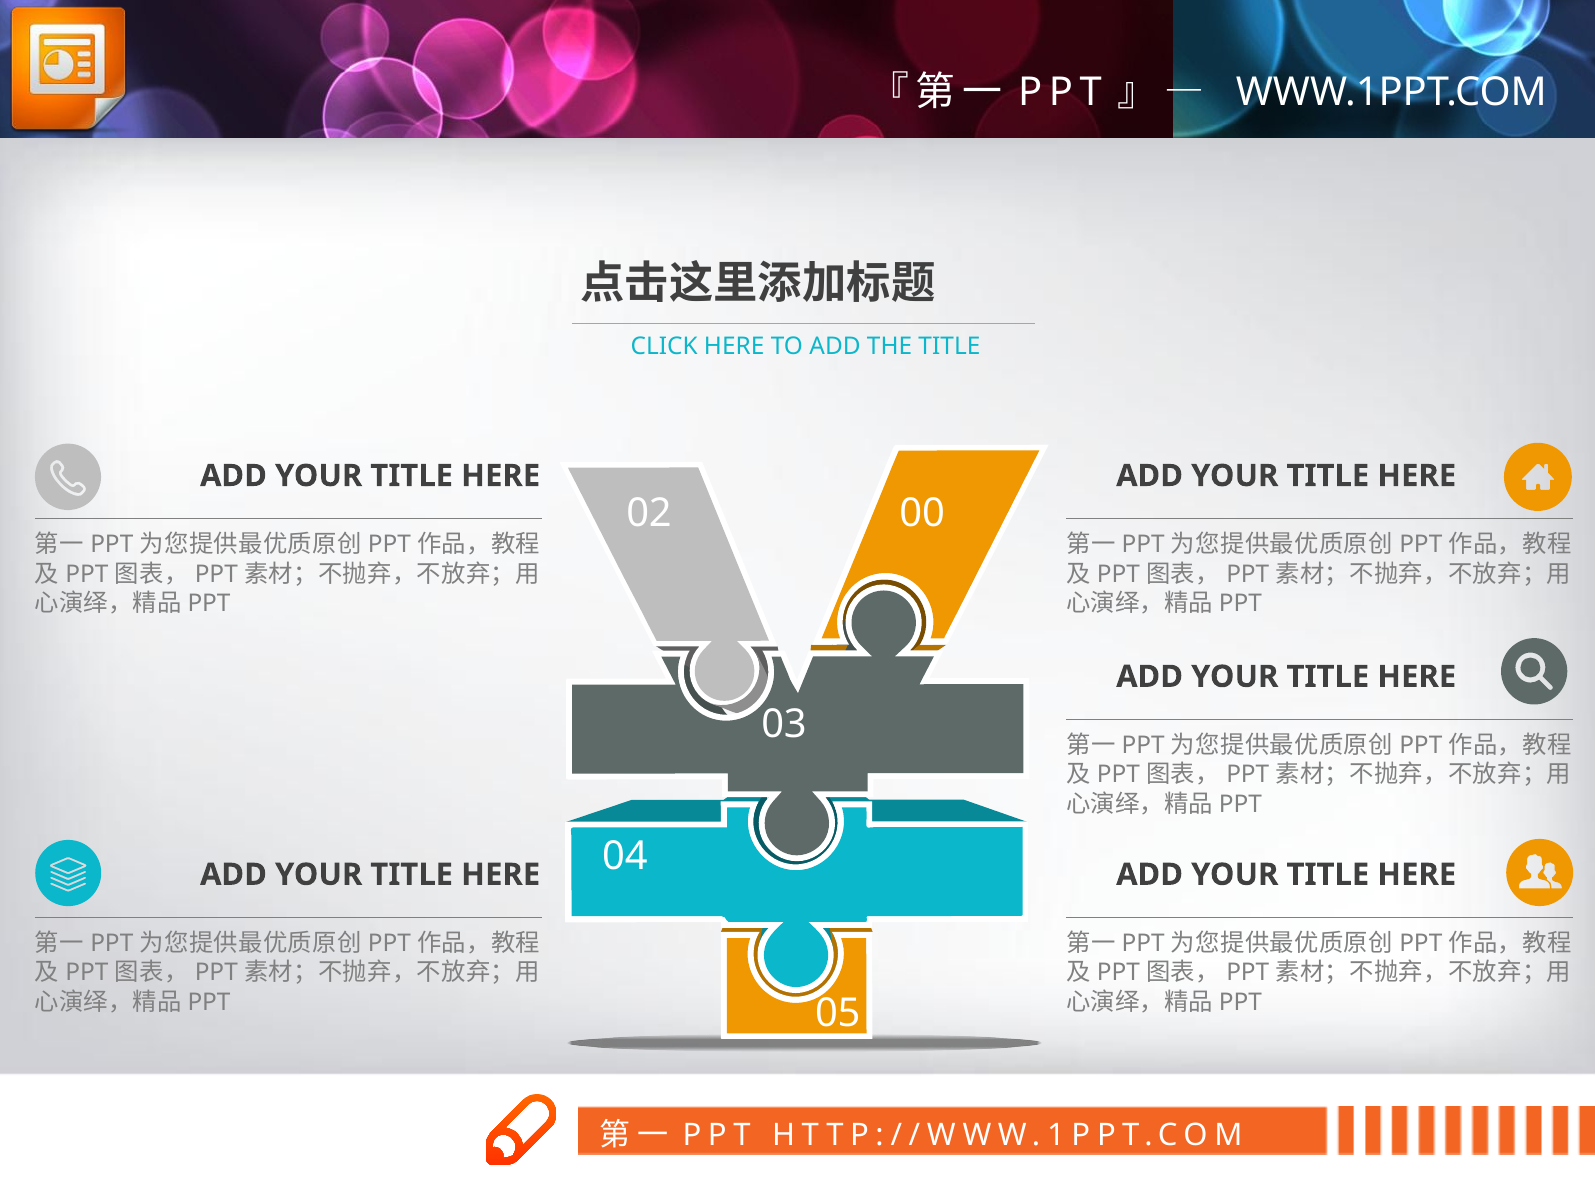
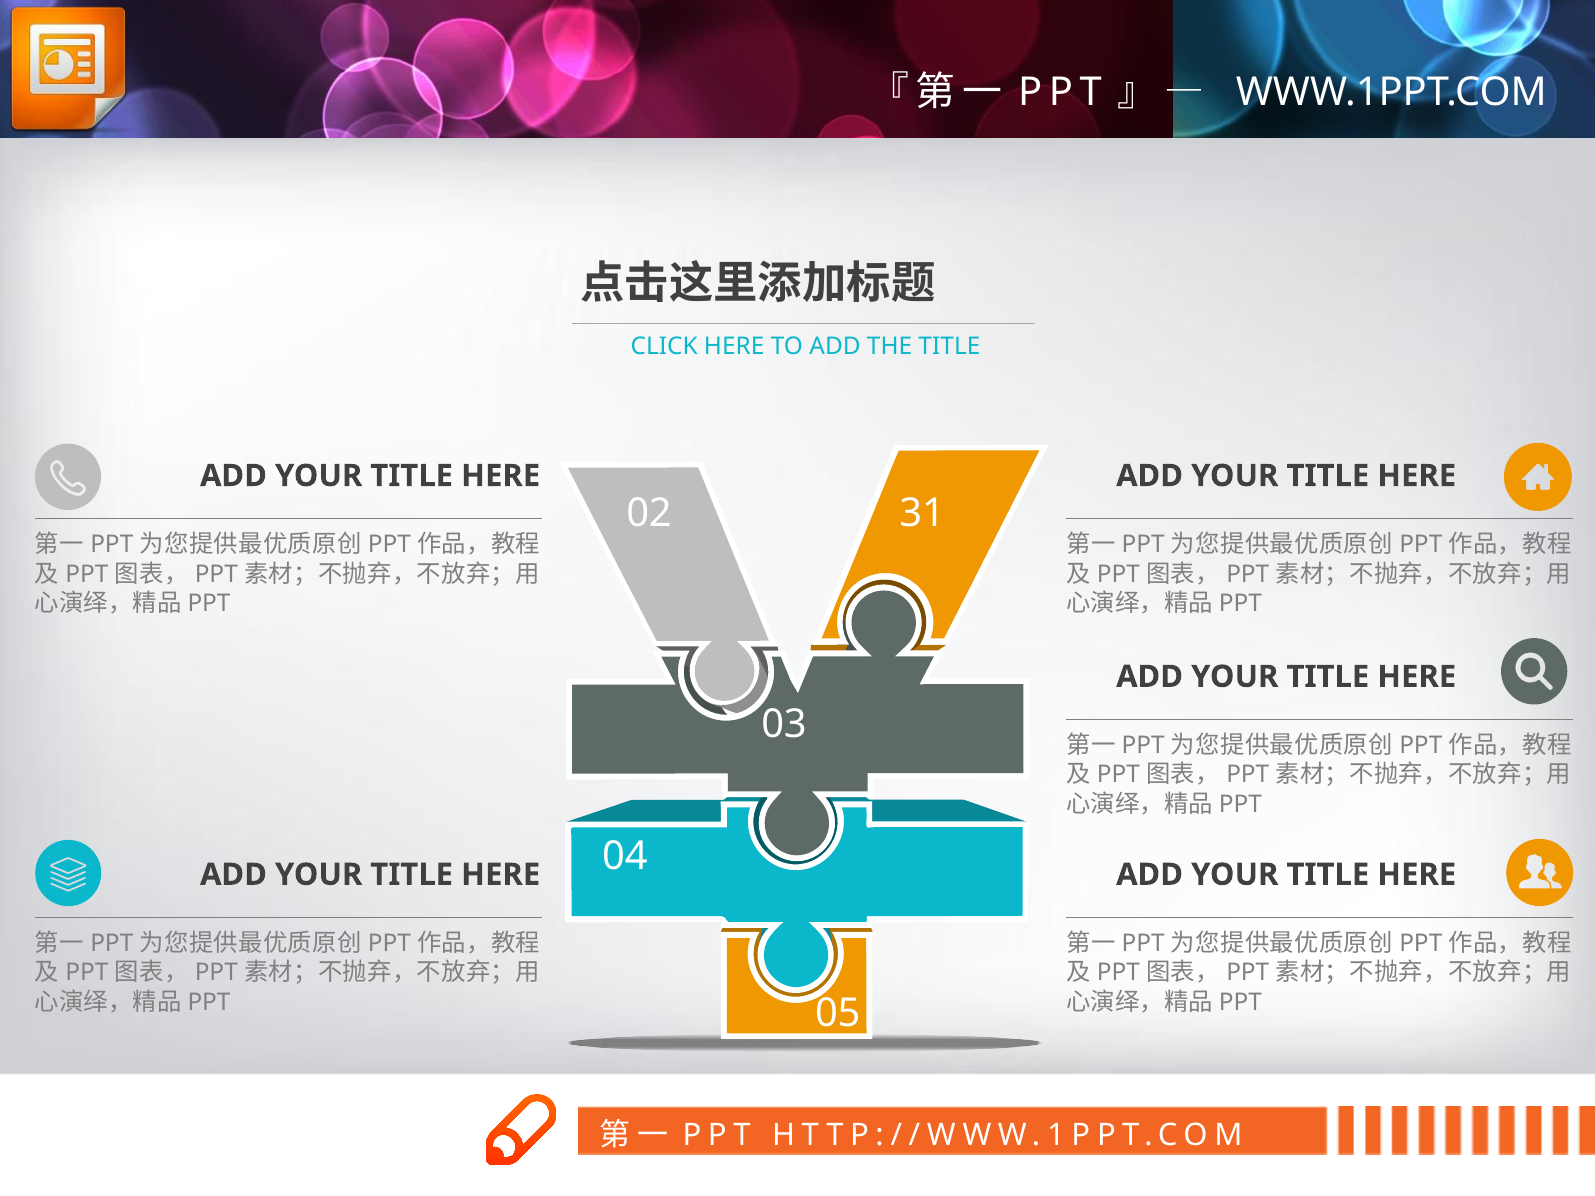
00: 00 -> 31 (922, 514)
